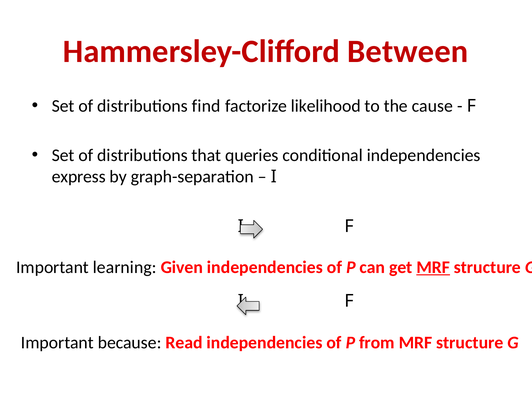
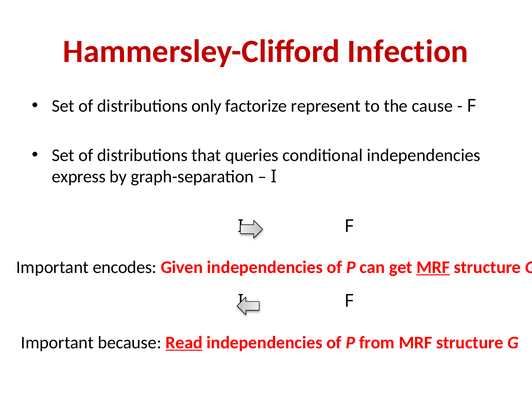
Between: Between -> Infection (408, 51)
find: find -> only (206, 106)
likelihood: likelihood -> represent (326, 106)
learning: learning -> encodes (125, 267)
Read underline: none -> present (184, 343)
